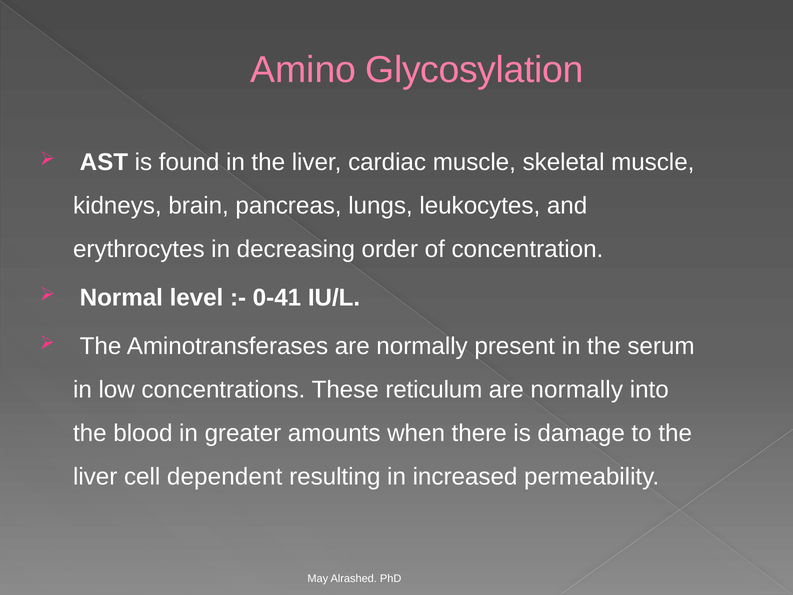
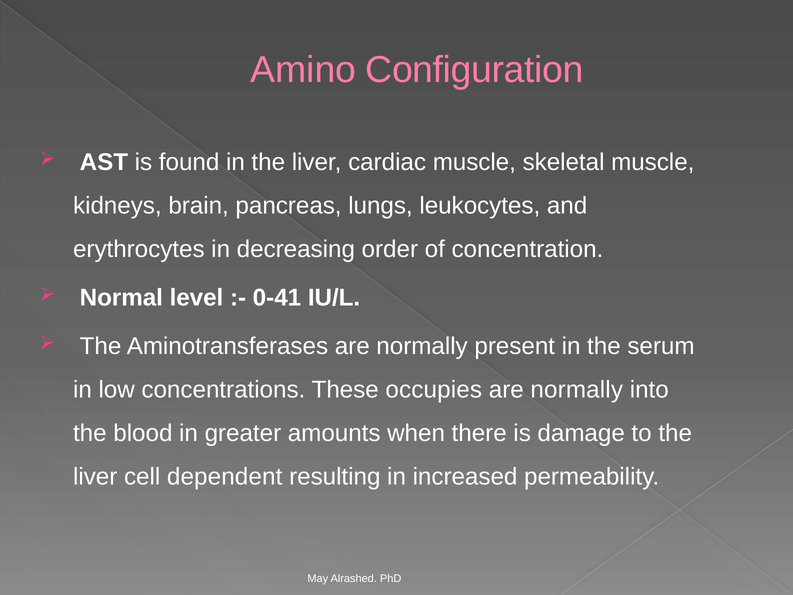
Glycosylation: Glycosylation -> Configuration (474, 70)
reticulum: reticulum -> occupies (434, 389)
